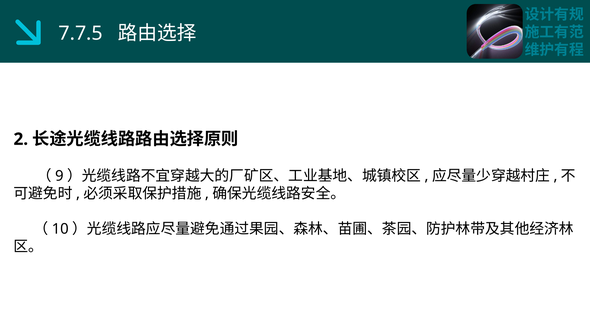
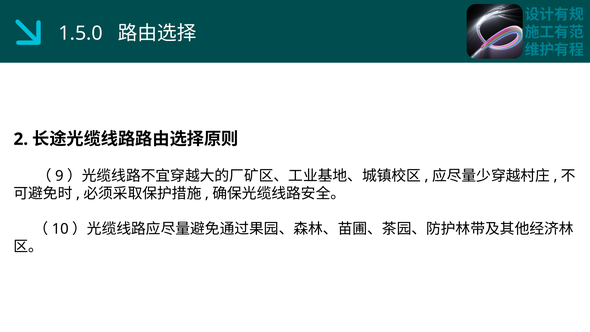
7.7.5: 7.7.5 -> 1.5.0 (81, 33)
